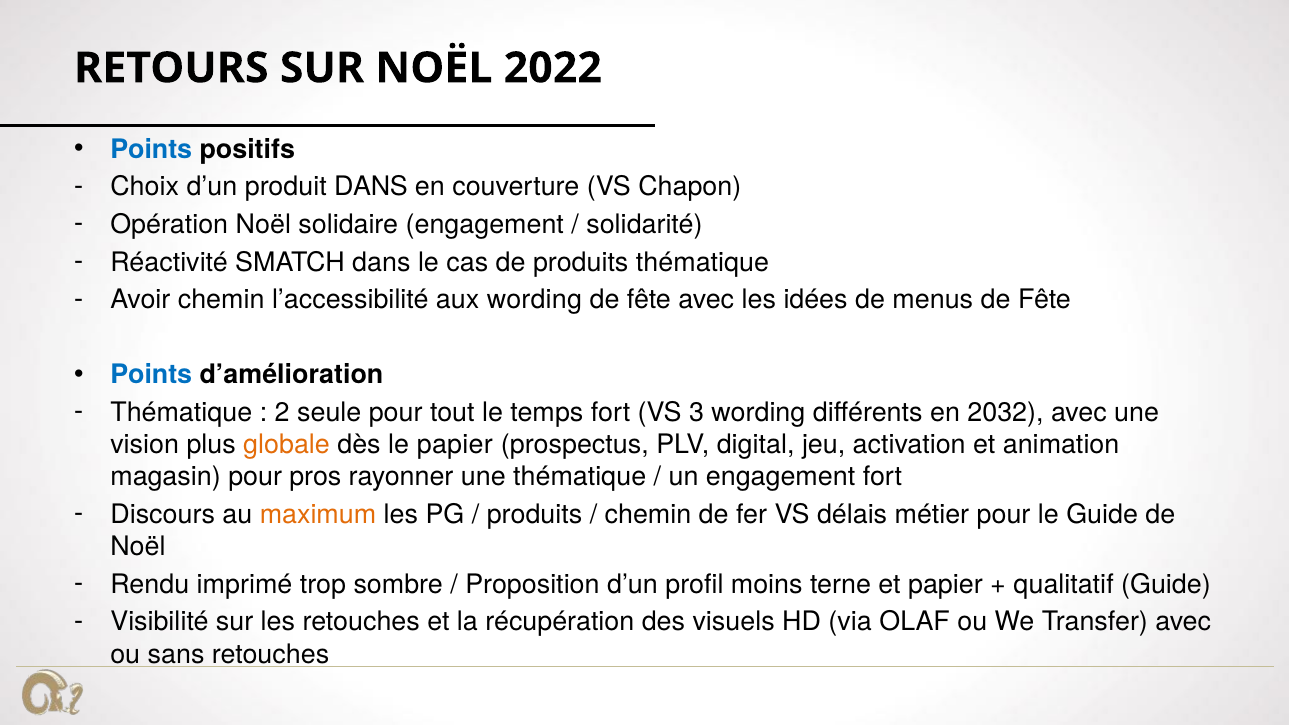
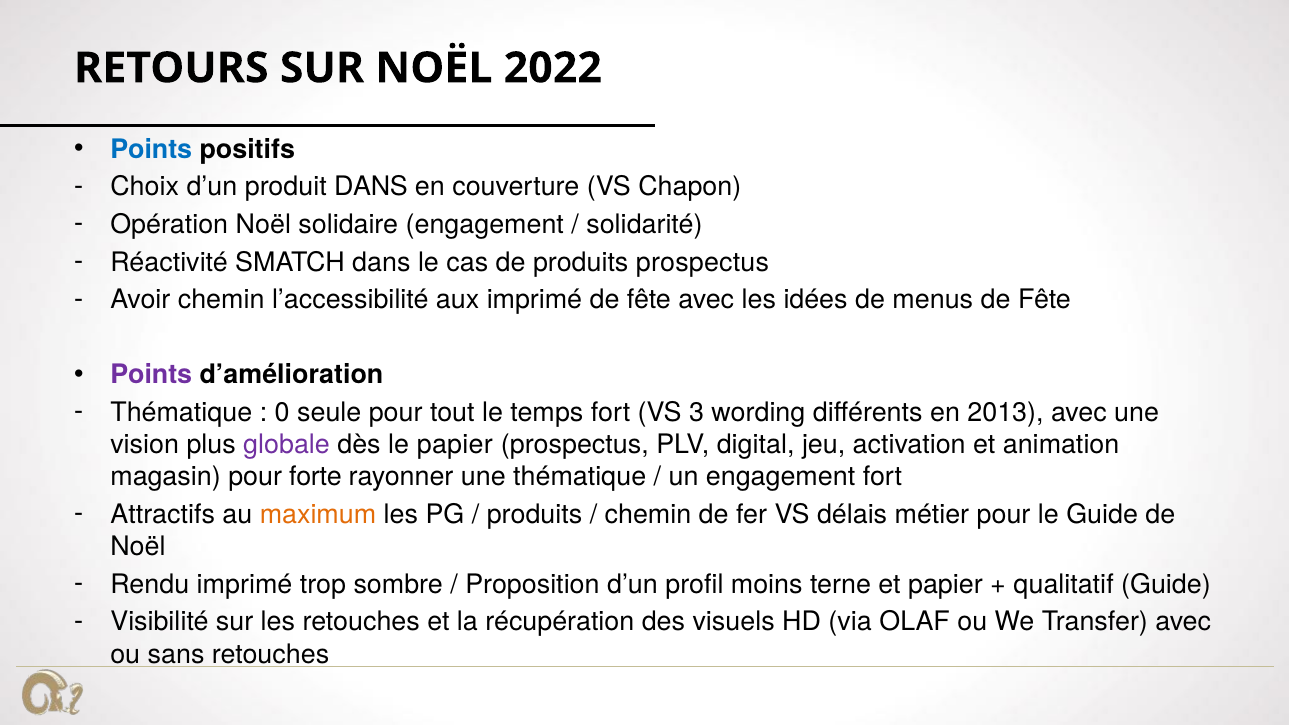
produits thématique: thématique -> prospectus (702, 262)
aux wording: wording -> imprimé (534, 300)
Points colour: blue -> purple (151, 375)
2: 2 -> 0 (282, 413)
2032: 2032 -> 2013 (1006, 413)
globale colour: orange -> purple (287, 445)
pros: pros -> forte (315, 477)
Discours: Discours -> Attractifs (163, 515)
